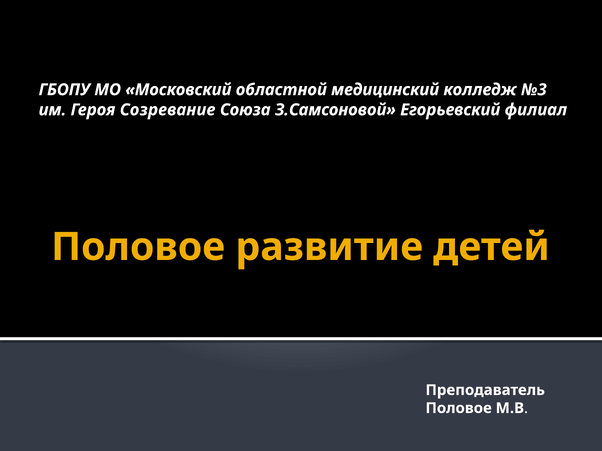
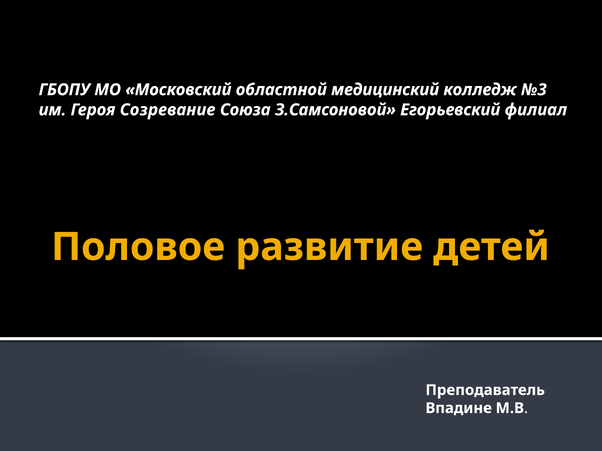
Половое: Половое -> Впадине (459, 409)
